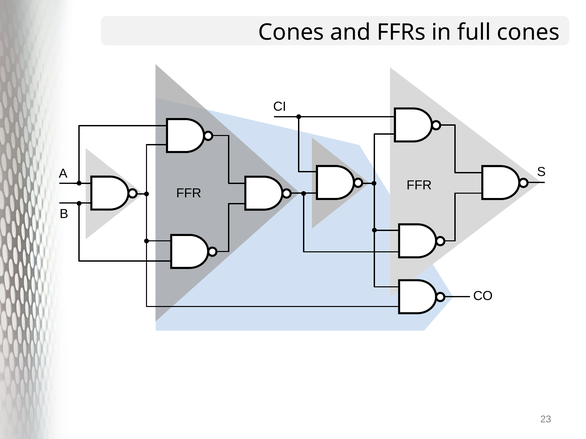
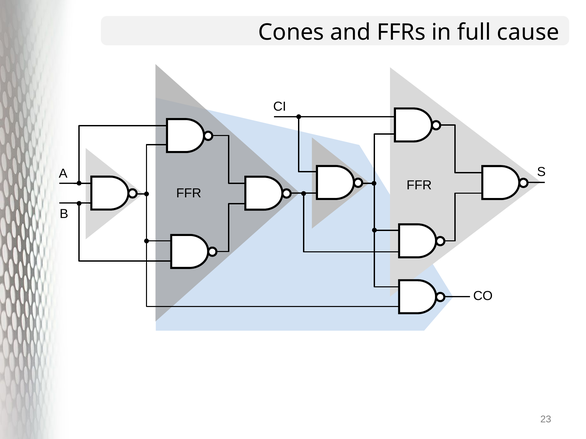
full cones: cones -> cause (528, 32)
